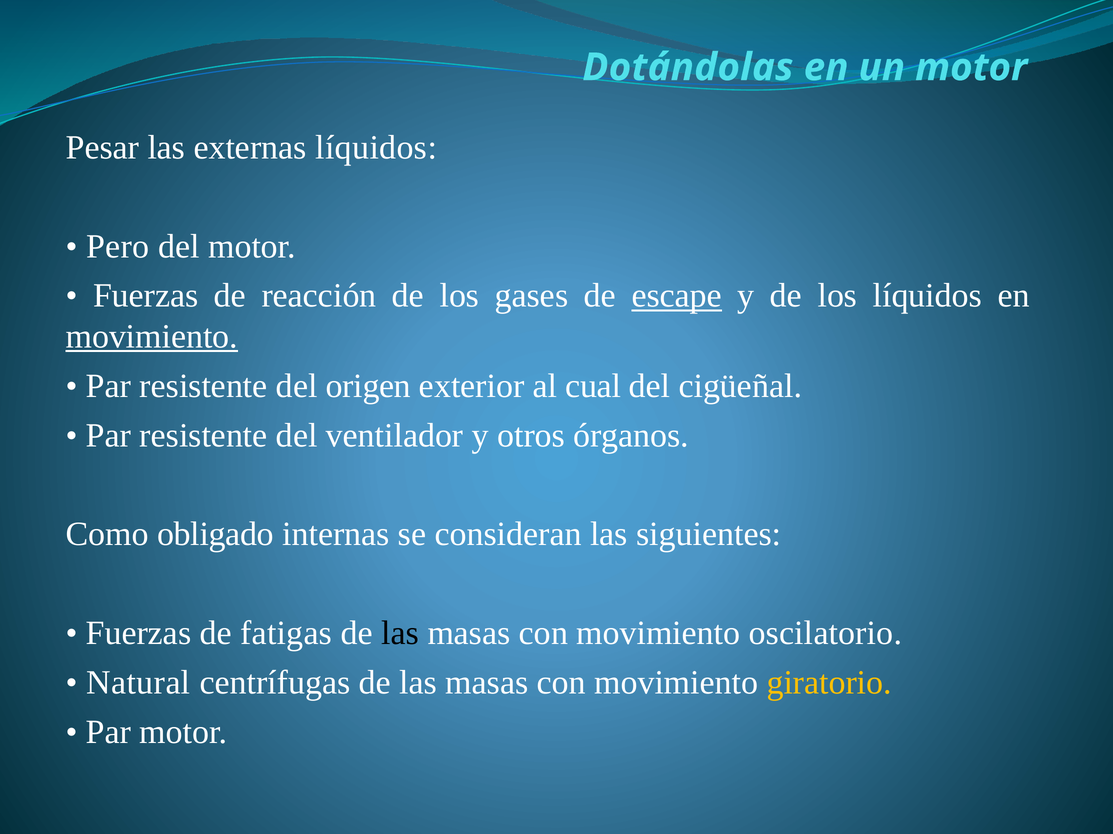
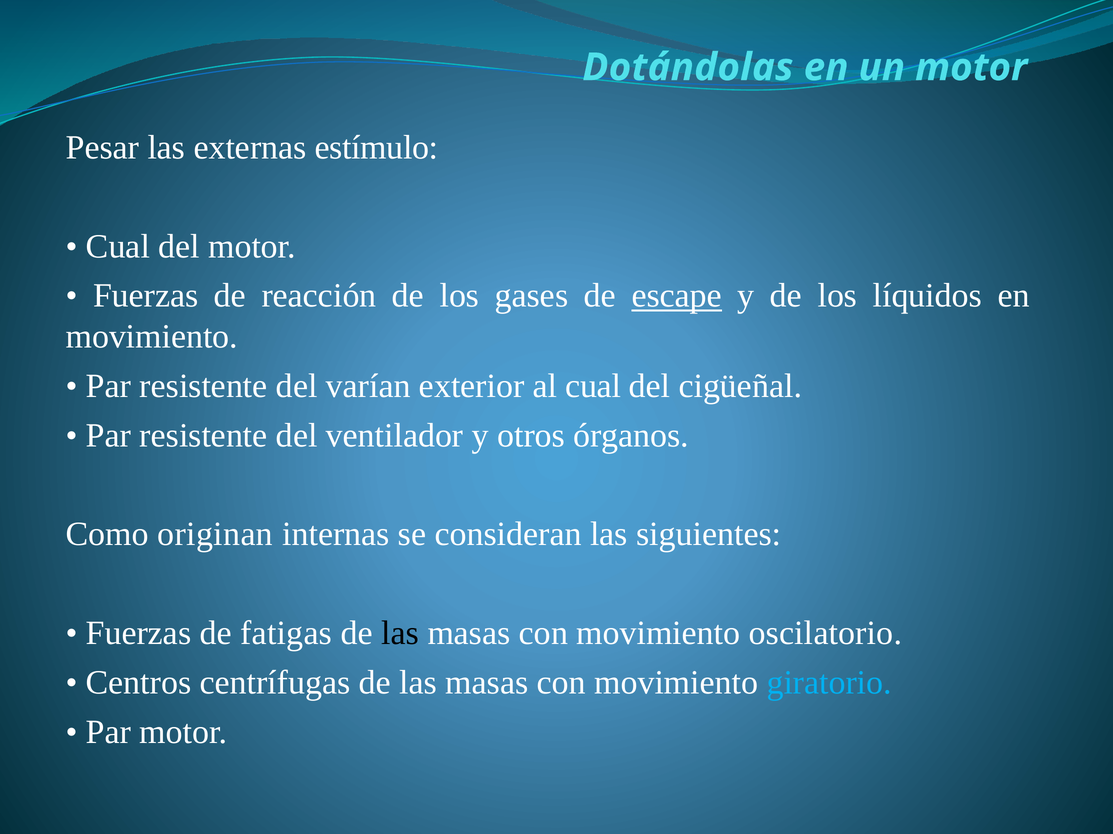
externas líquidos: líquidos -> estímulo (376, 148)
Pero: Pero -> Cual (118, 247)
movimiento underline: present -> none (152, 337)
origen: origen -> varían (368, 386)
obligado: obligado -> originan (215, 535)
Natural: Natural -> Centros (139, 683)
giratorio colour: yellow -> light blue (829, 683)
